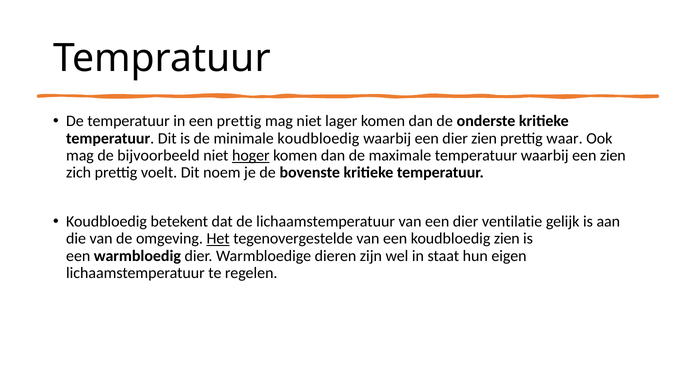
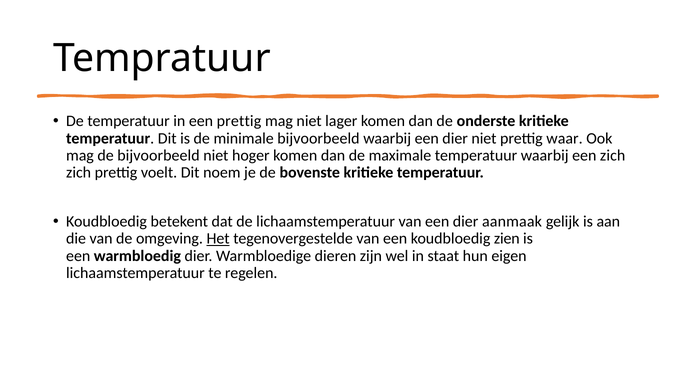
minimale koudbloedig: koudbloedig -> bijvoorbeeld (318, 138)
dier zien: zien -> niet (484, 138)
hoger underline: present -> none (251, 156)
een zien: zien -> zich (613, 156)
ventilatie: ventilatie -> aanmaak (512, 222)
